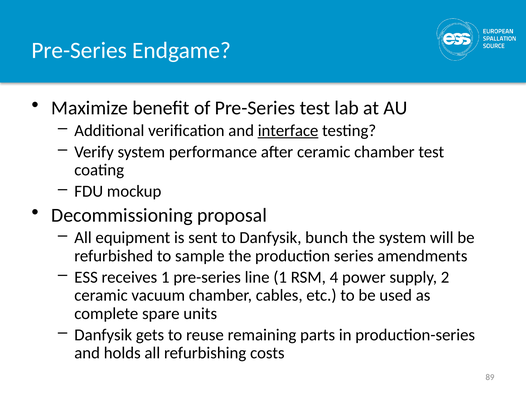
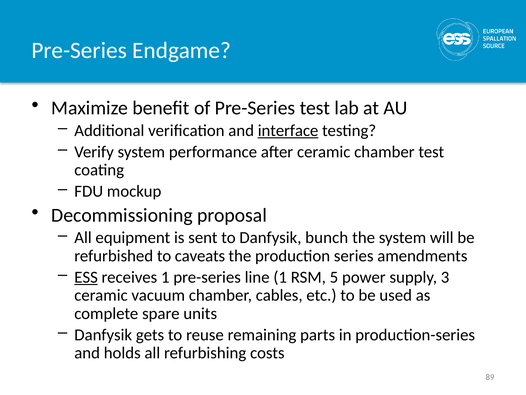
sample: sample -> caveats (200, 256)
ESS underline: none -> present (86, 277)
4: 4 -> 5 (334, 277)
2: 2 -> 3 (445, 277)
